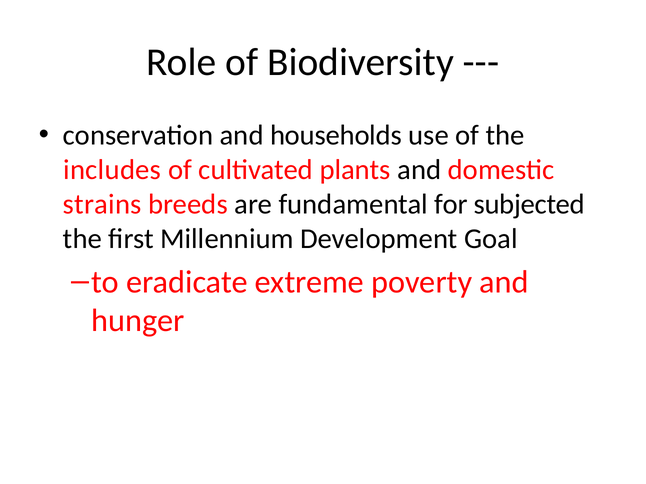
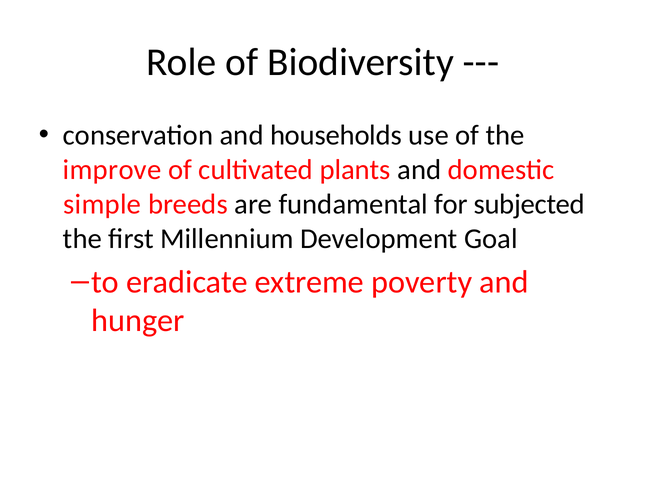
includes: includes -> improve (112, 170)
strains: strains -> simple (102, 204)
